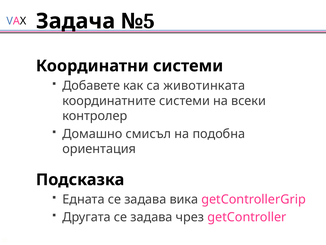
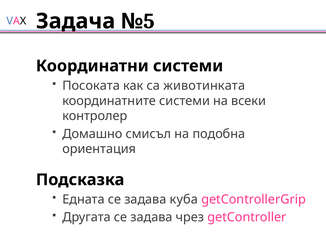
Добавете: Добавете -> Посоката (91, 85)
вика: вика -> куба (184, 199)
